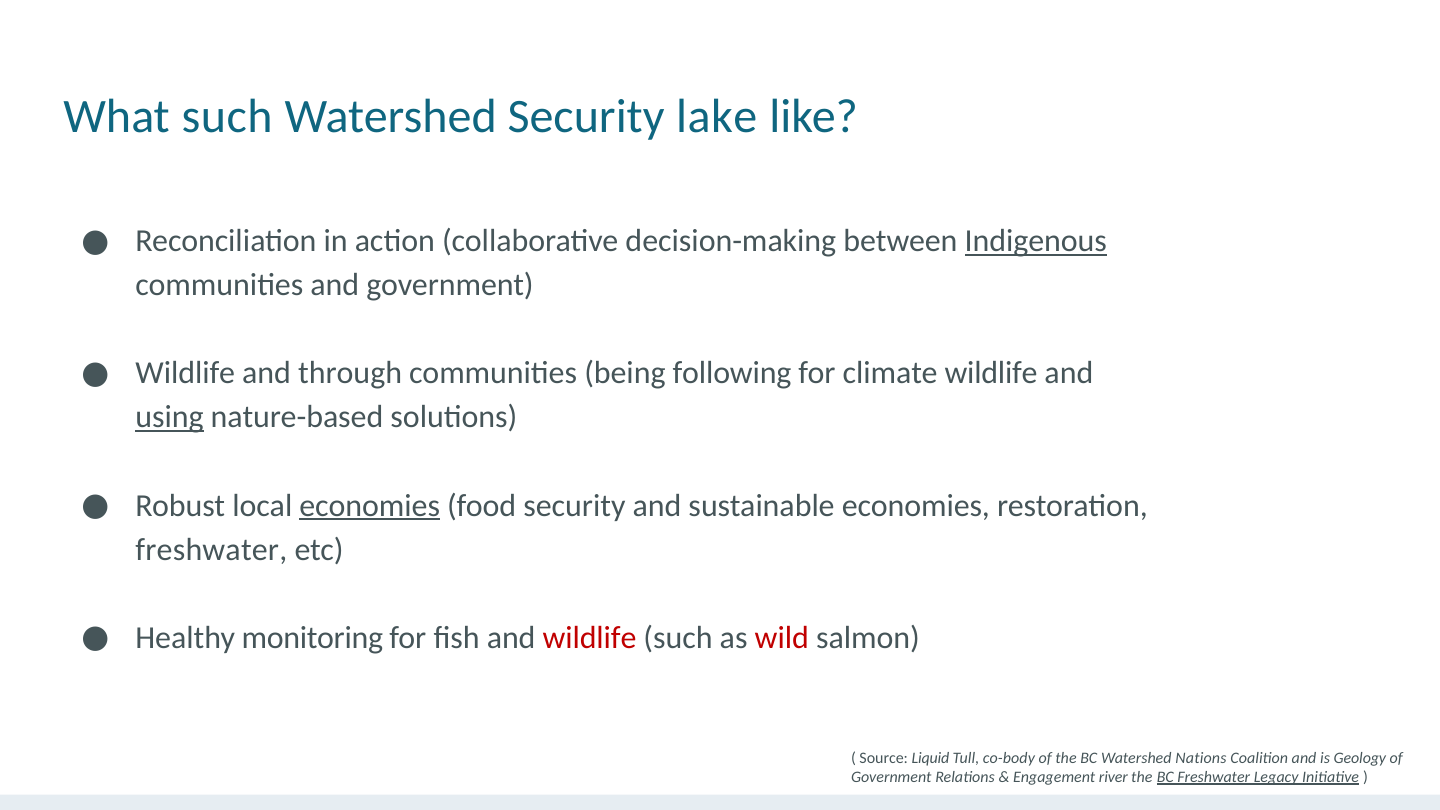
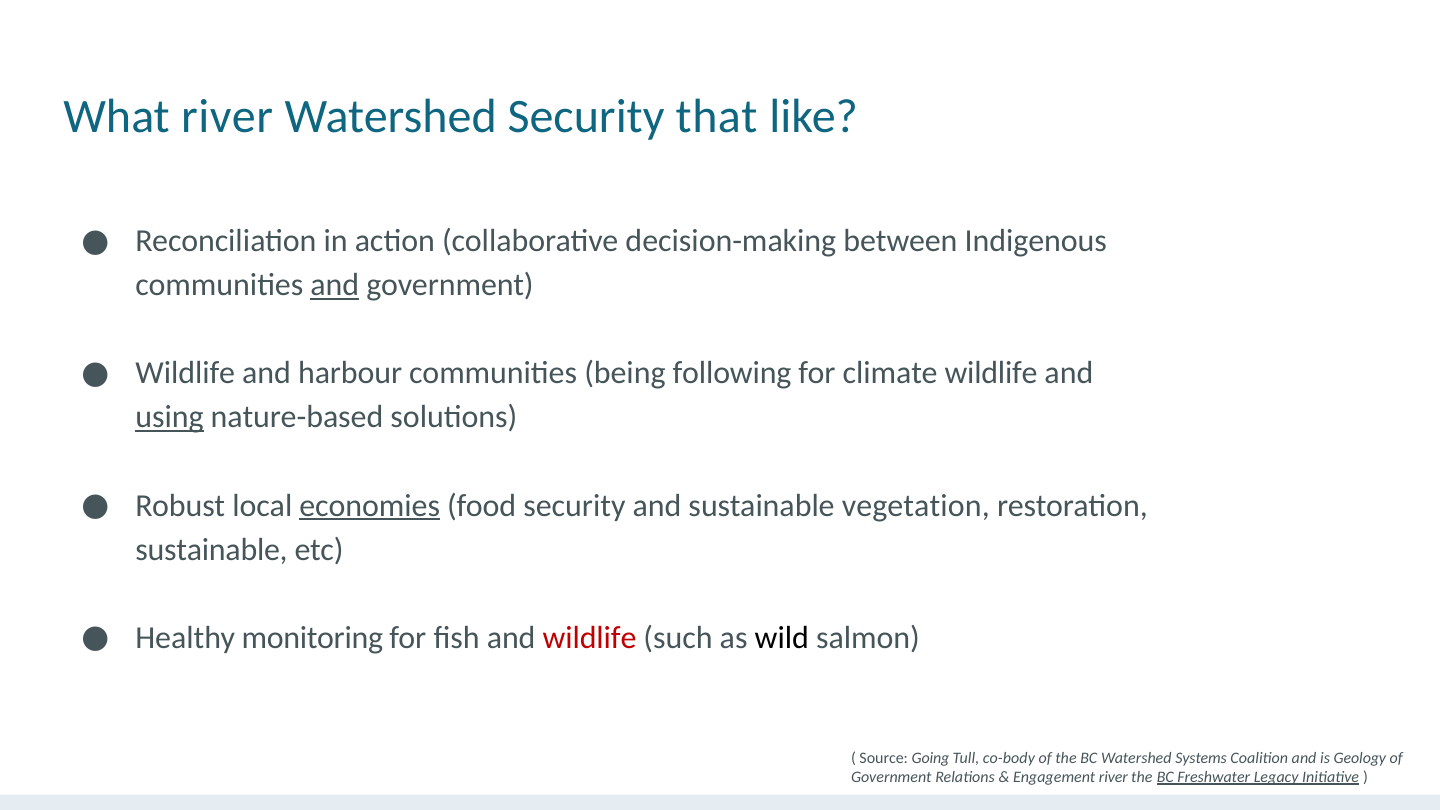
What such: such -> river (227, 117)
lake: lake -> that (717, 117)
Indigenous underline: present -> none (1036, 241)
and underline: none -> present (335, 285)
through: through -> harbour (350, 373)
sustainable economies: economies -> vegetation (916, 506)
freshwater: freshwater -> sustainable (212, 550)
wild colour: red -> black (782, 638)
Liquid: Liquid -> Going (930, 758)
Nations: Nations -> Systems (1201, 758)
